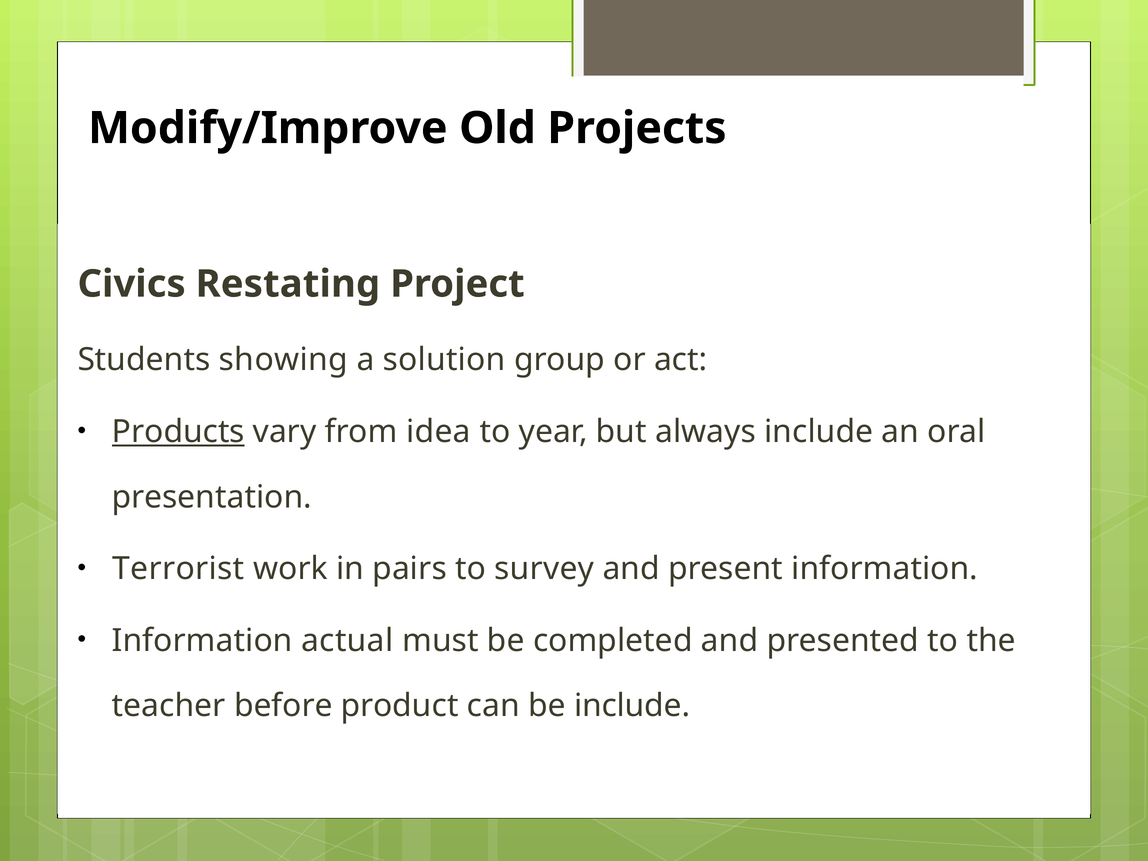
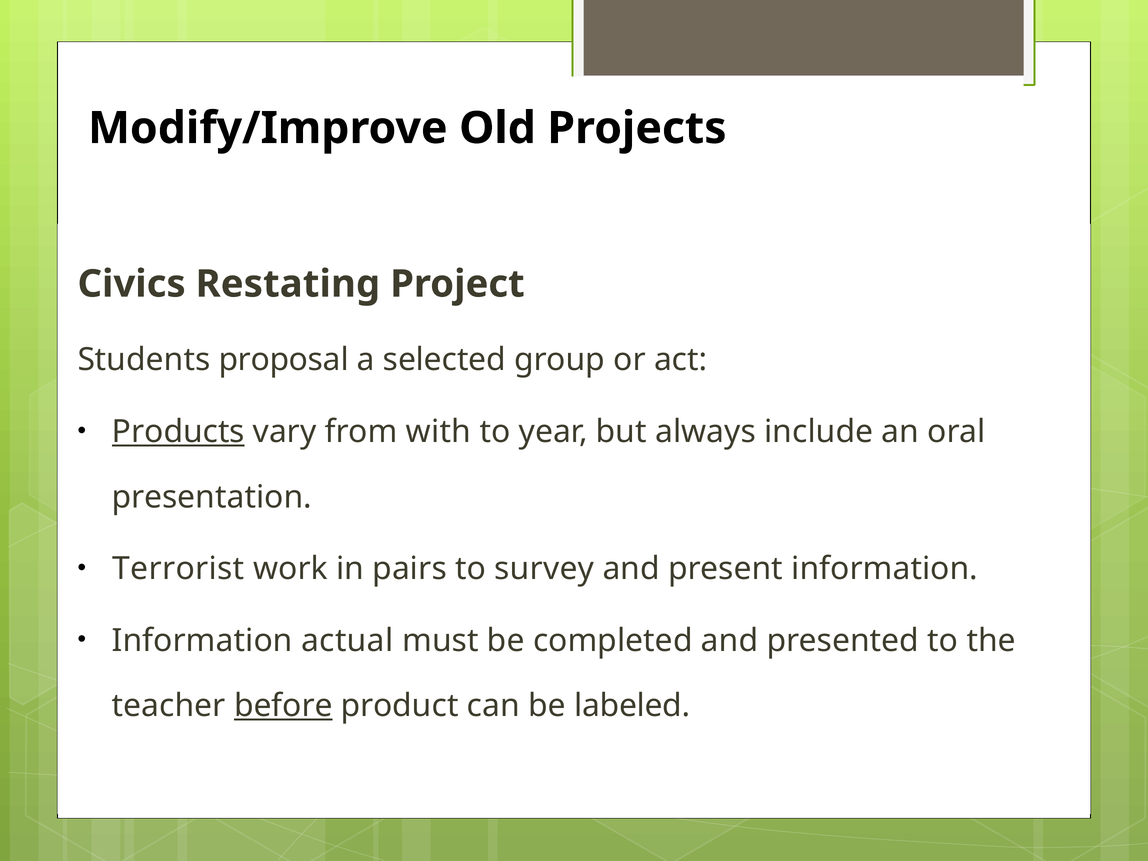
showing: showing -> proposal (284, 360)
solution: solution -> selected (444, 360)
idea: idea -> with (438, 432)
before underline: none -> present (283, 706)
be include: include -> labeled (632, 706)
